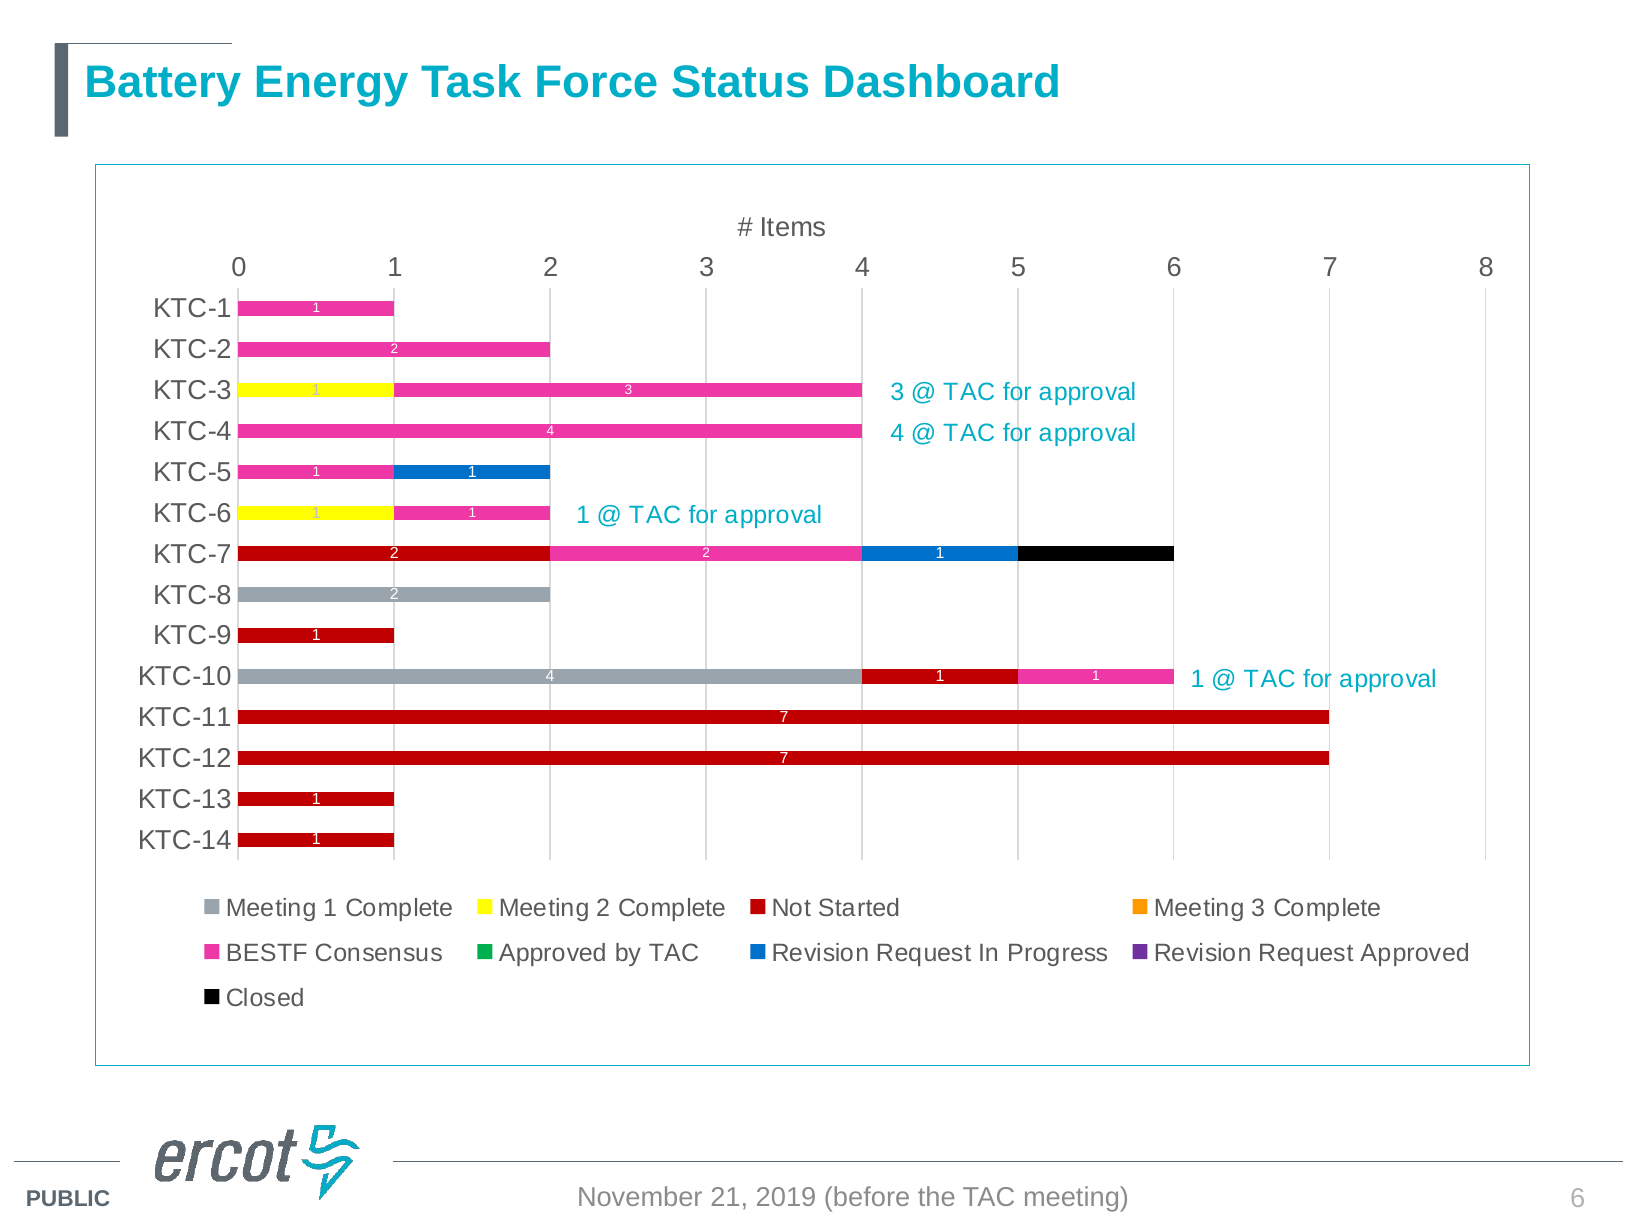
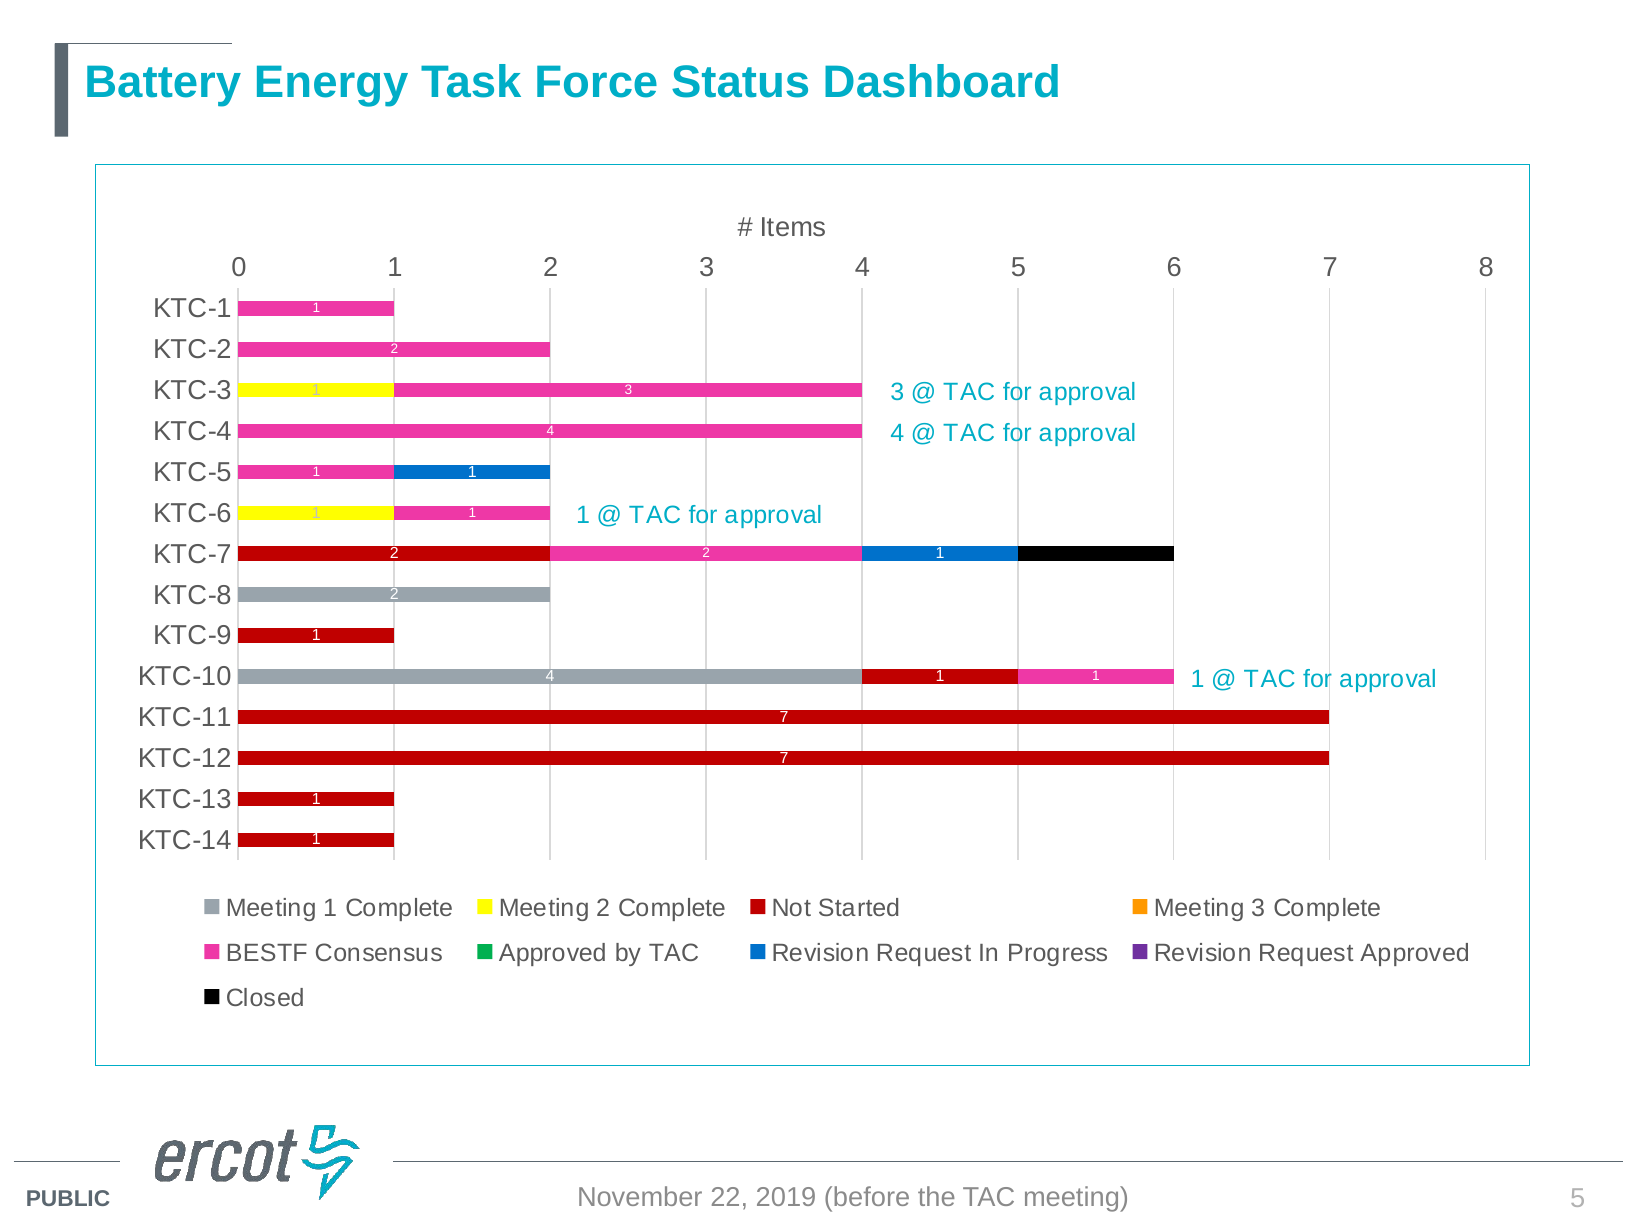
21: 21 -> 22 (729, 1197)
6: 6 -> 5 (1578, 1198)
